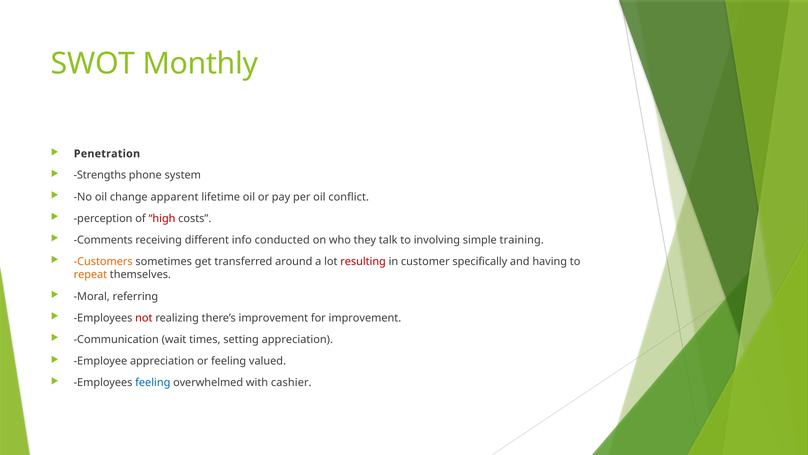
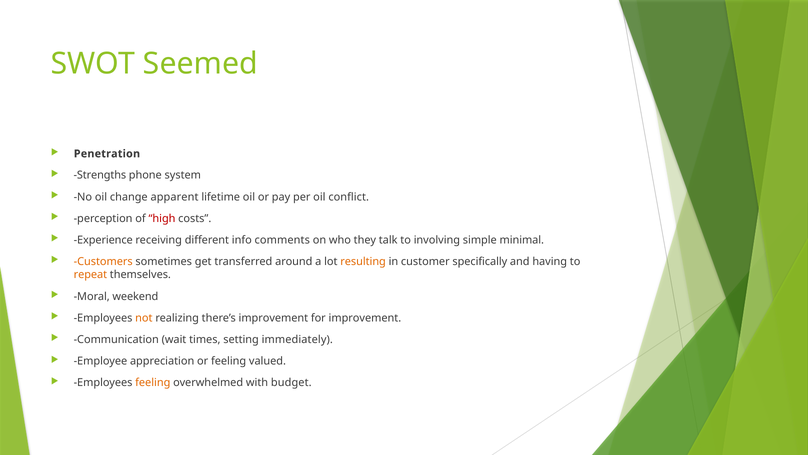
Monthly: Monthly -> Seemed (200, 64)
Comments: Comments -> Experience (103, 240)
conducted: conducted -> comments (282, 240)
training: training -> minimal (522, 240)
resulting colour: red -> orange (363, 261)
referring: referring -> weekend (135, 296)
not colour: red -> orange (144, 318)
setting appreciation: appreciation -> immediately (297, 339)
feeling colour: blue -> orange (153, 382)
cashier: cashier -> budget (291, 382)
